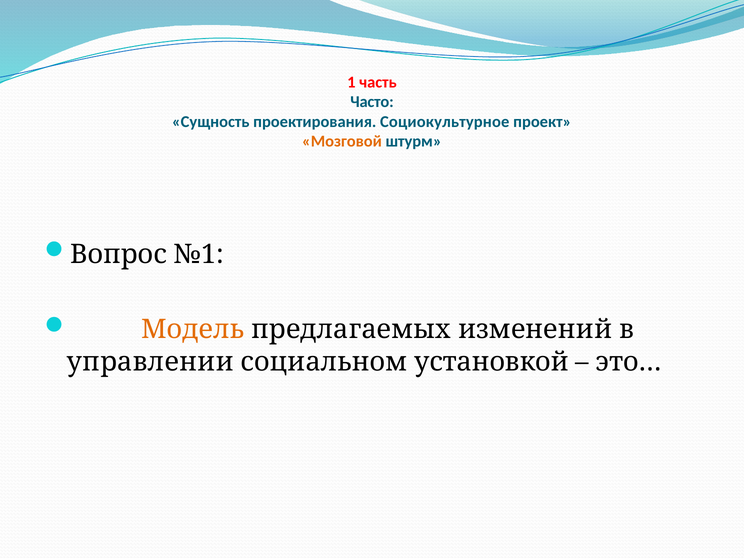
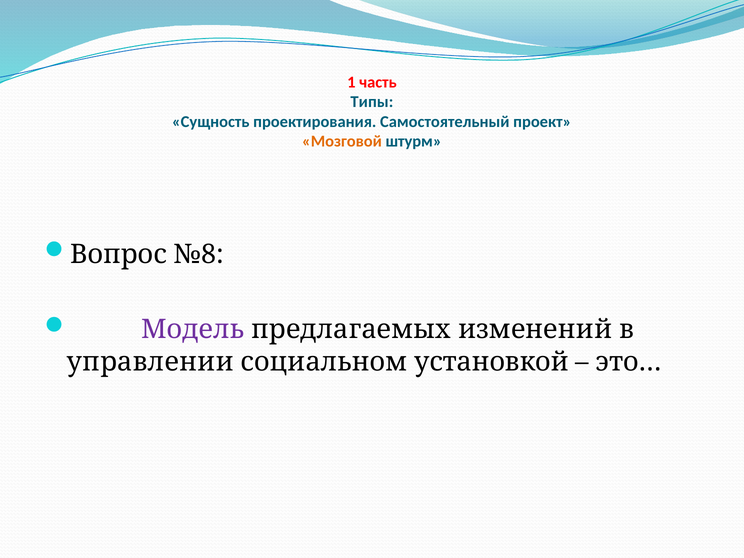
Часто: Часто -> Типы (372, 102)
Социокультурное: Социокультурное -> Самостоятельный (445, 122)
№1: №1 -> №8 (199, 254)
Модель colour: orange -> purple (193, 329)
